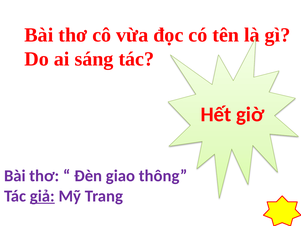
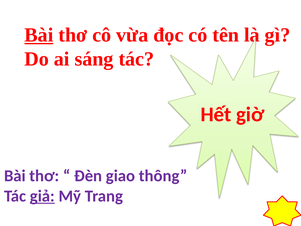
Bài underline: none -> present (39, 35)
